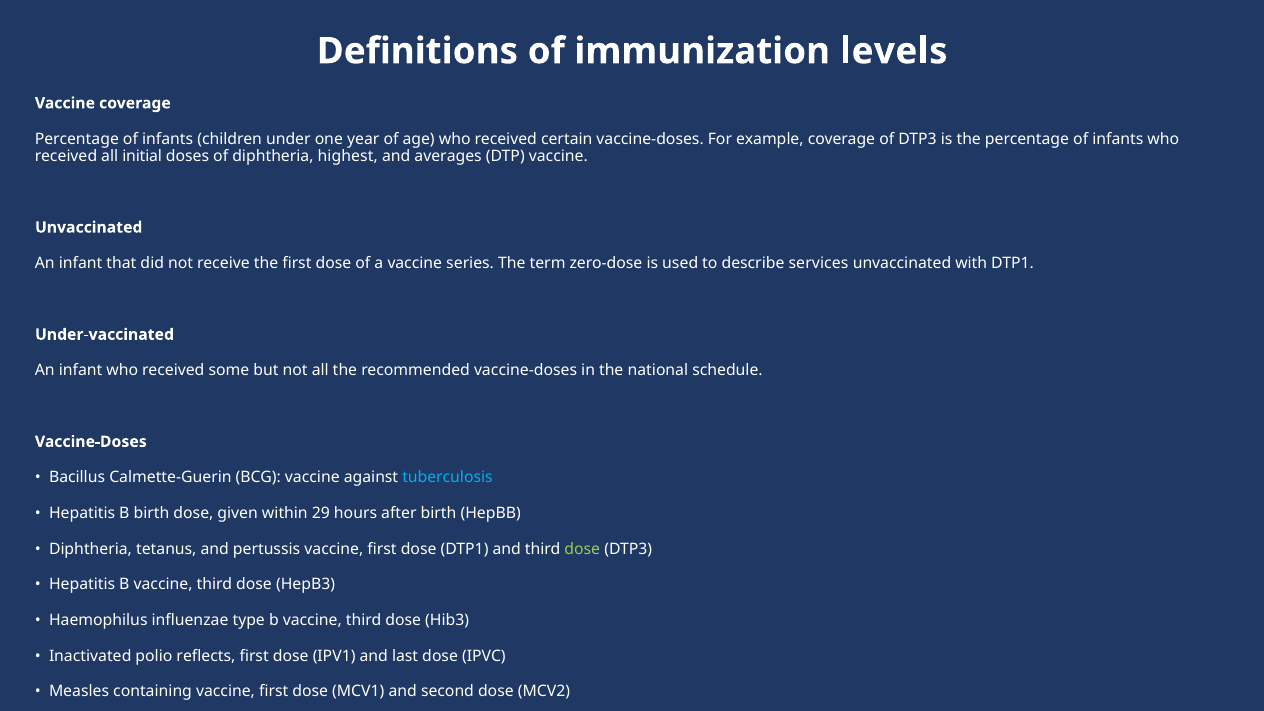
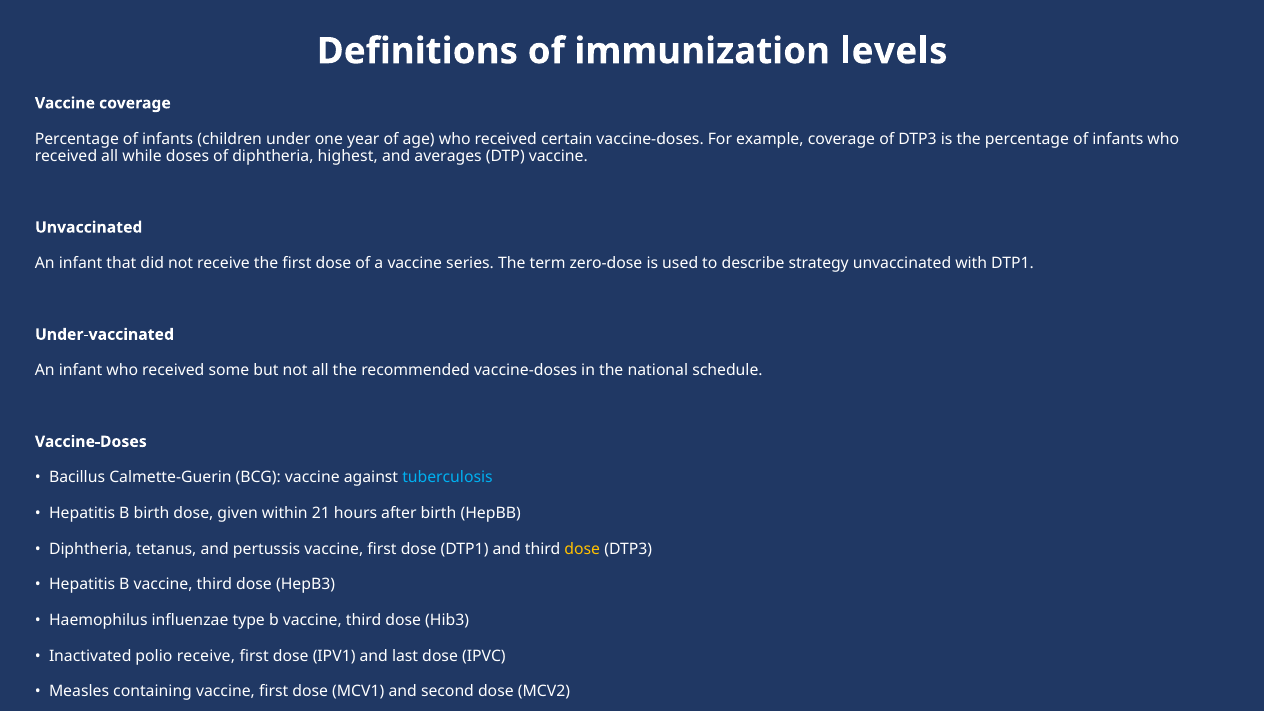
all initial: initial -> while (142, 156)
describe services: services -> strategy (819, 263)
29: 29 -> 21 (321, 513)
dose colour: light green -> yellow (582, 549)
polio reflects: reflects -> receive (206, 656)
